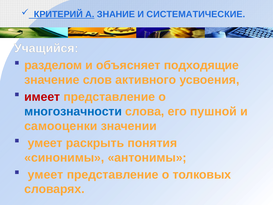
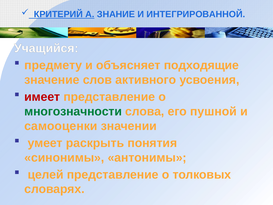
СИСТЕМАТИЧЕСКИЕ: СИСТЕМАТИЧЕСКИЕ -> ИНТЕГРИРОВАННОЙ (196, 14)
разделом: разделом -> предмету (53, 65)
многозначности colour: blue -> green (73, 111)
умеет: умеет -> целей (46, 174)
